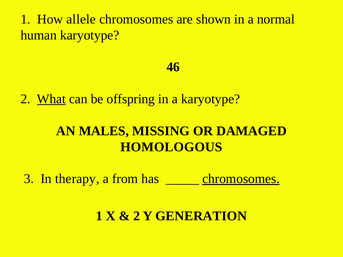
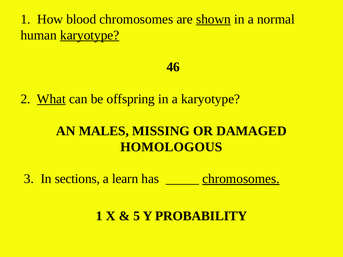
allele: allele -> blood (81, 19)
shown underline: none -> present (213, 19)
karyotype underline: none -> present (90, 35)
therapy: therapy -> sections (77, 179)
from: from -> learn (125, 179)
2: 2 -> 5 (137, 216)
GENERATION: GENERATION -> PROBABILITY (201, 216)
